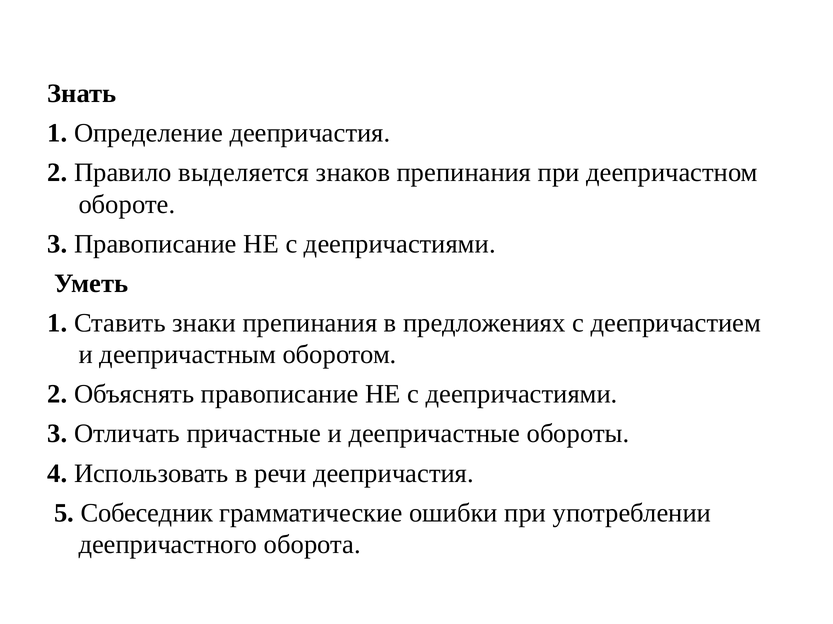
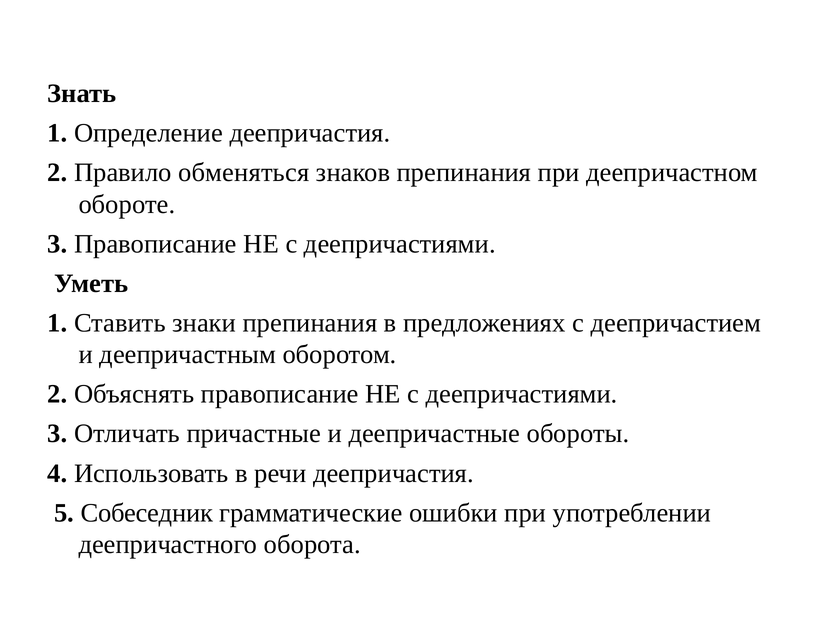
выделяется: выделяется -> обменяться (244, 173)
